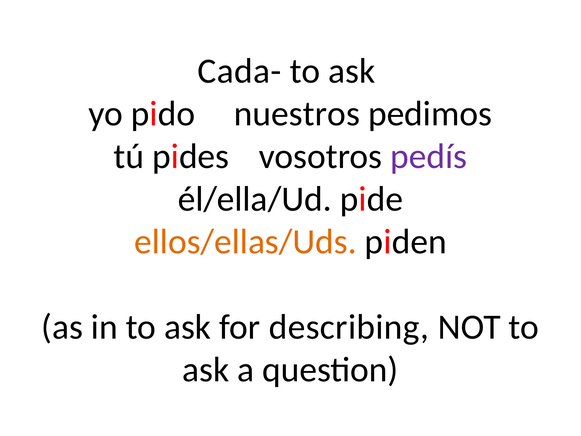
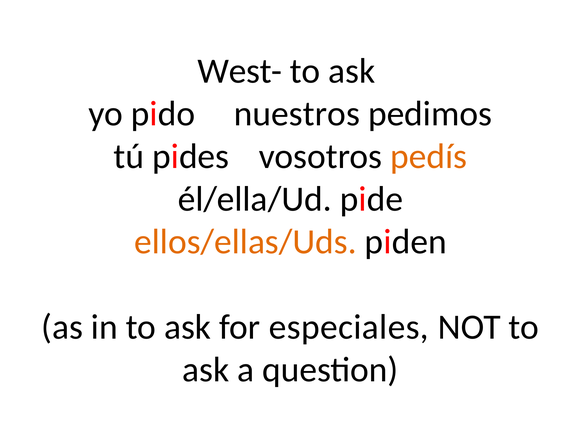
Cada-: Cada- -> West- (240, 71)
pedís colour: purple -> orange (429, 156)
describing: describing -> especiales (349, 327)
